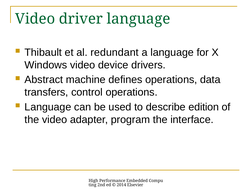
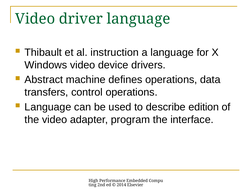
redundant: redundant -> instruction (115, 52)
